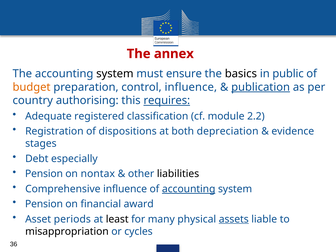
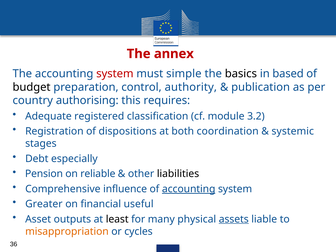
system colour: black -> red (115, 74)
ensure: ensure -> simple (184, 74)
public: public -> based (288, 74)
budget colour: orange -> black (32, 87)
control influence: influence -> authority (191, 87)
publication underline: present -> none (261, 87)
requires underline: present -> none (167, 101)
2.2: 2.2 -> 3.2 (256, 116)
depreciation: depreciation -> coordination (228, 131)
evidence: evidence -> systemic (293, 131)
nontax: nontax -> reliable (98, 174)
Pension: Pension -> Greater (44, 204)
award: award -> useful (139, 204)
periods: periods -> outputs (72, 219)
misappropriation colour: black -> orange (67, 231)
